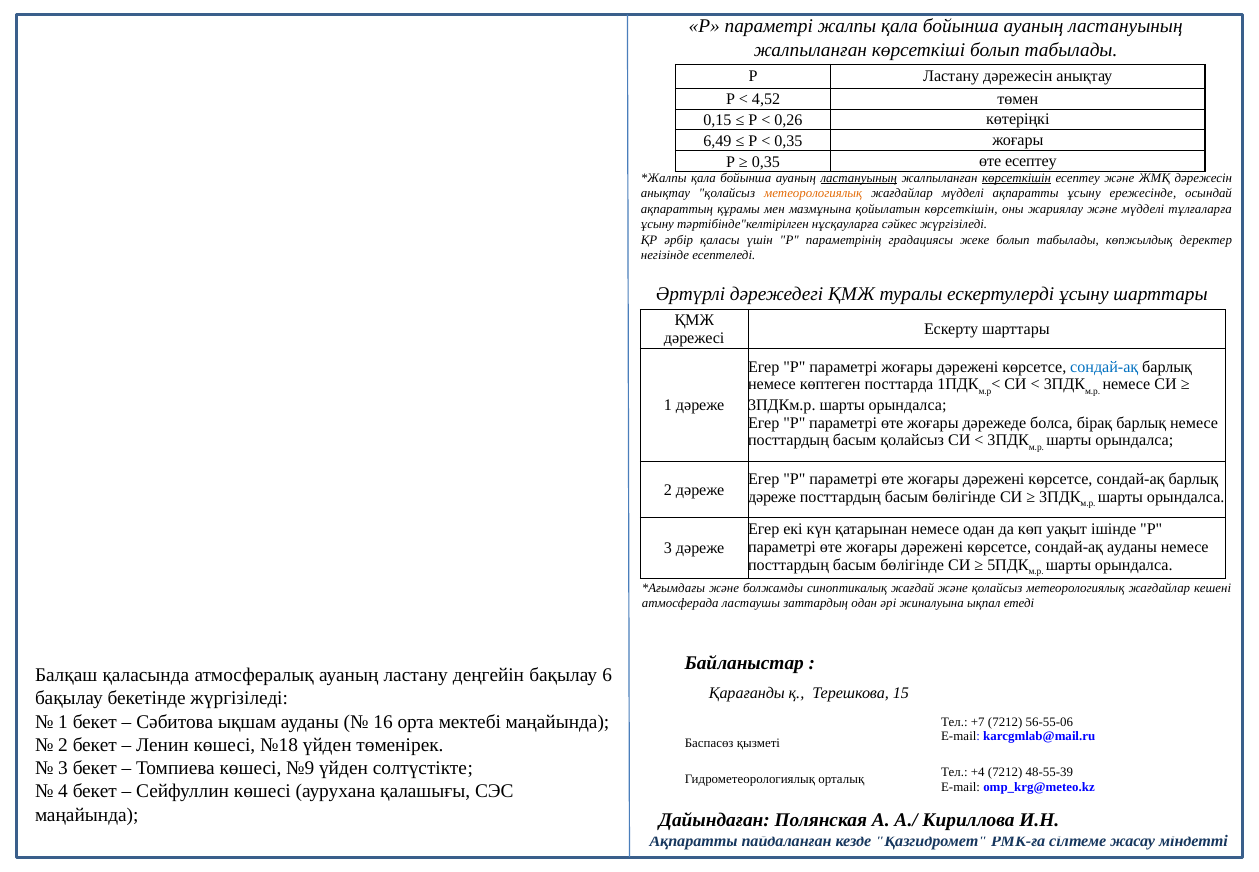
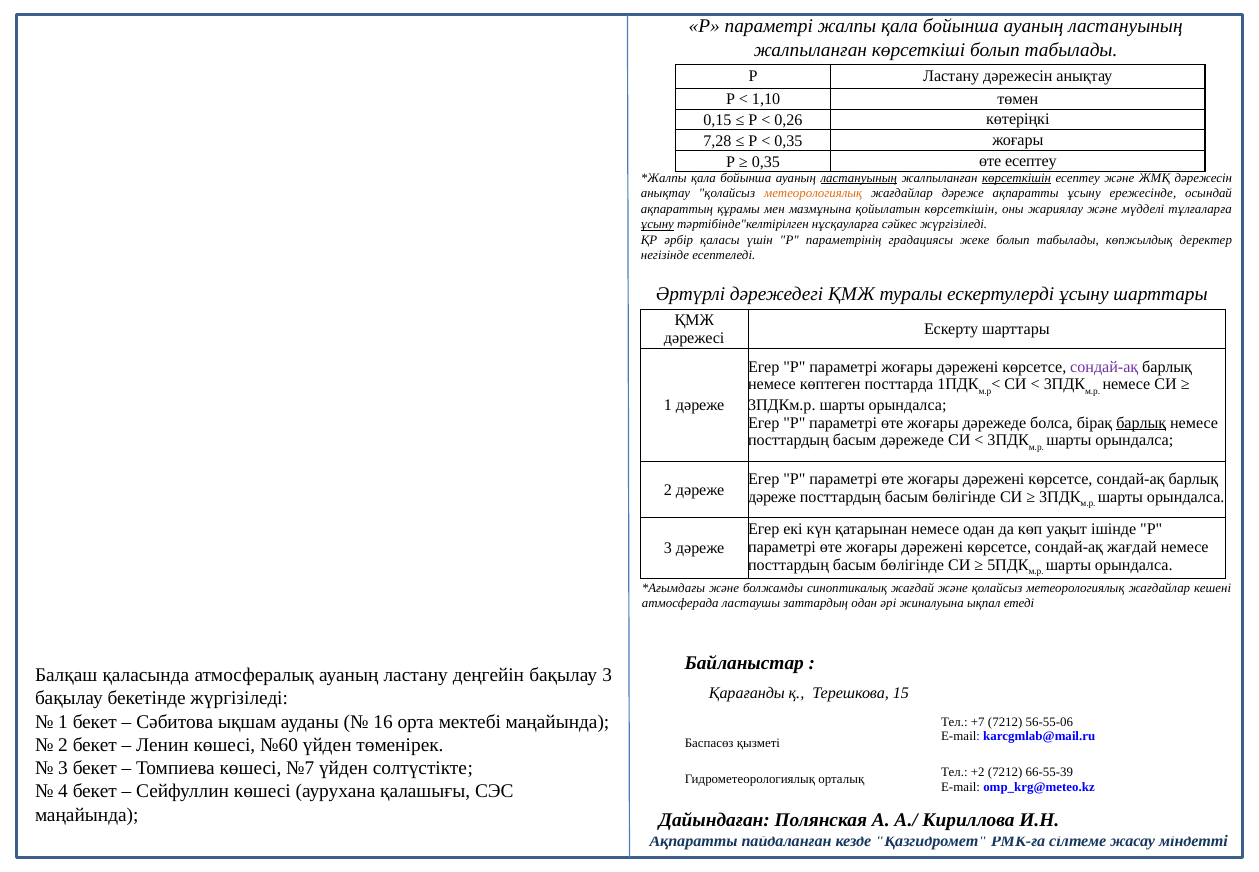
4,52: 4,52 -> 1,10 (766, 99)
6,49: 6,49 -> 7,28 (718, 141)
жағдайлар мүдделі: мүдделі -> дәреже (963, 193)
ұсыну underline: none -> present (657, 224)
сондай-ақ colour: blue -> purple (1104, 367)
барлық underline: none -> present (1141, 423)
басым қолайсыз: қолайсыз -> дәрежеде (912, 440)
сондай-ақ ауданы: ауданы -> жағдай (1132, 547)
бақылау 6: 6 -> 3 (607, 675)
№18: №18 -> №60 (279, 745)
№9: №9 -> №7 (300, 768)
+4: +4 -> +2 (978, 772)
48-55-39: 48-55-39 -> 66-55-39 (1049, 772)
